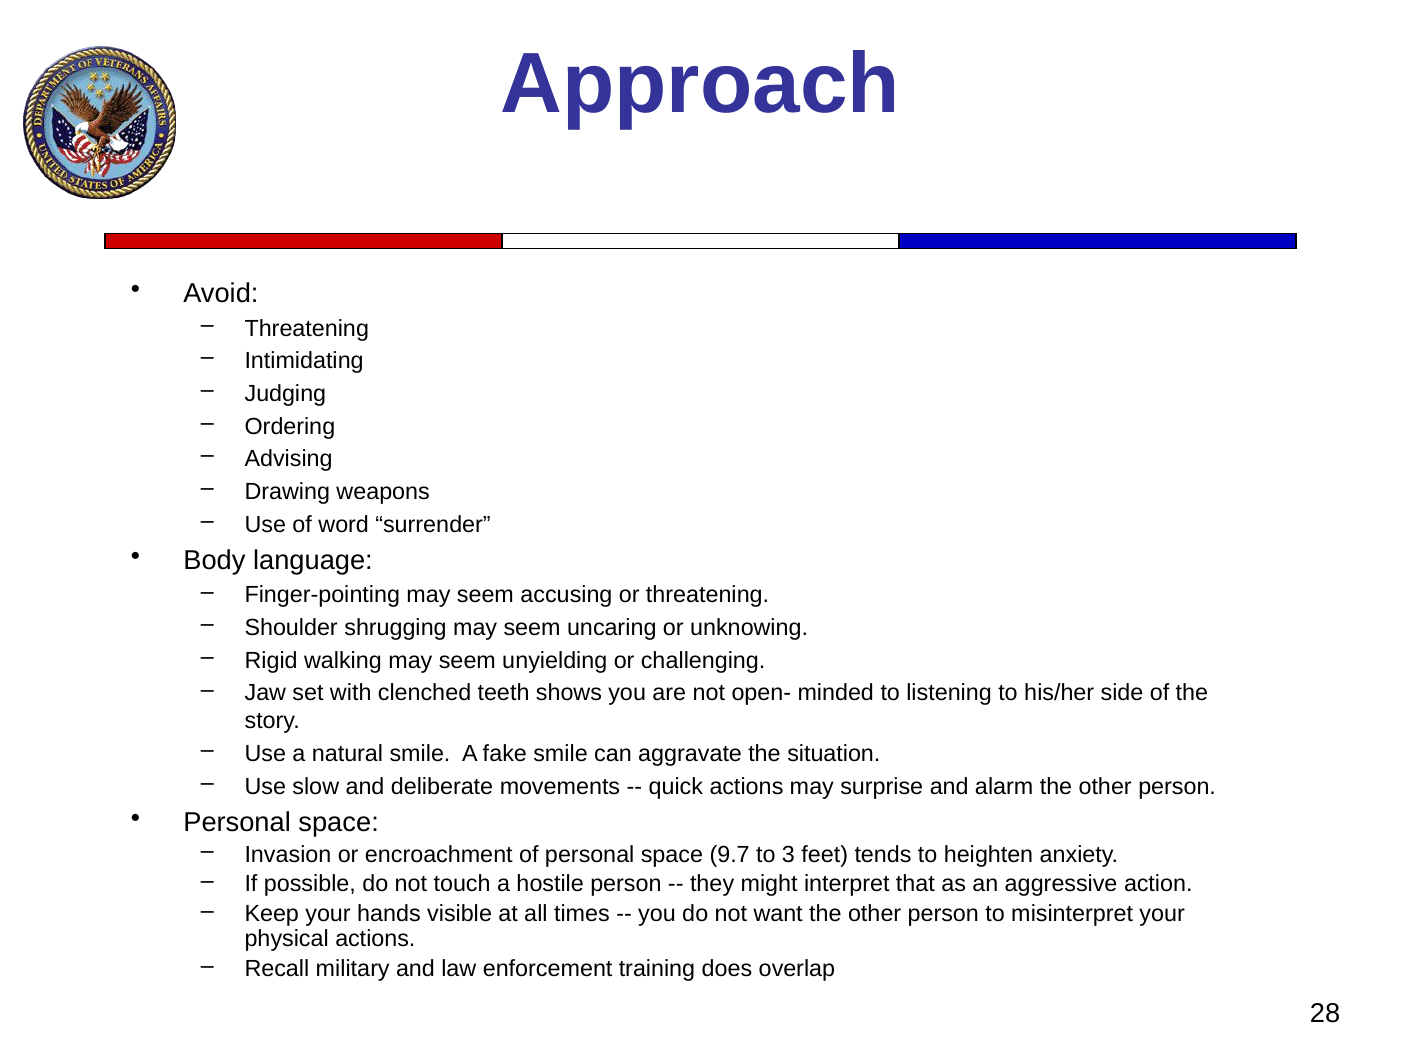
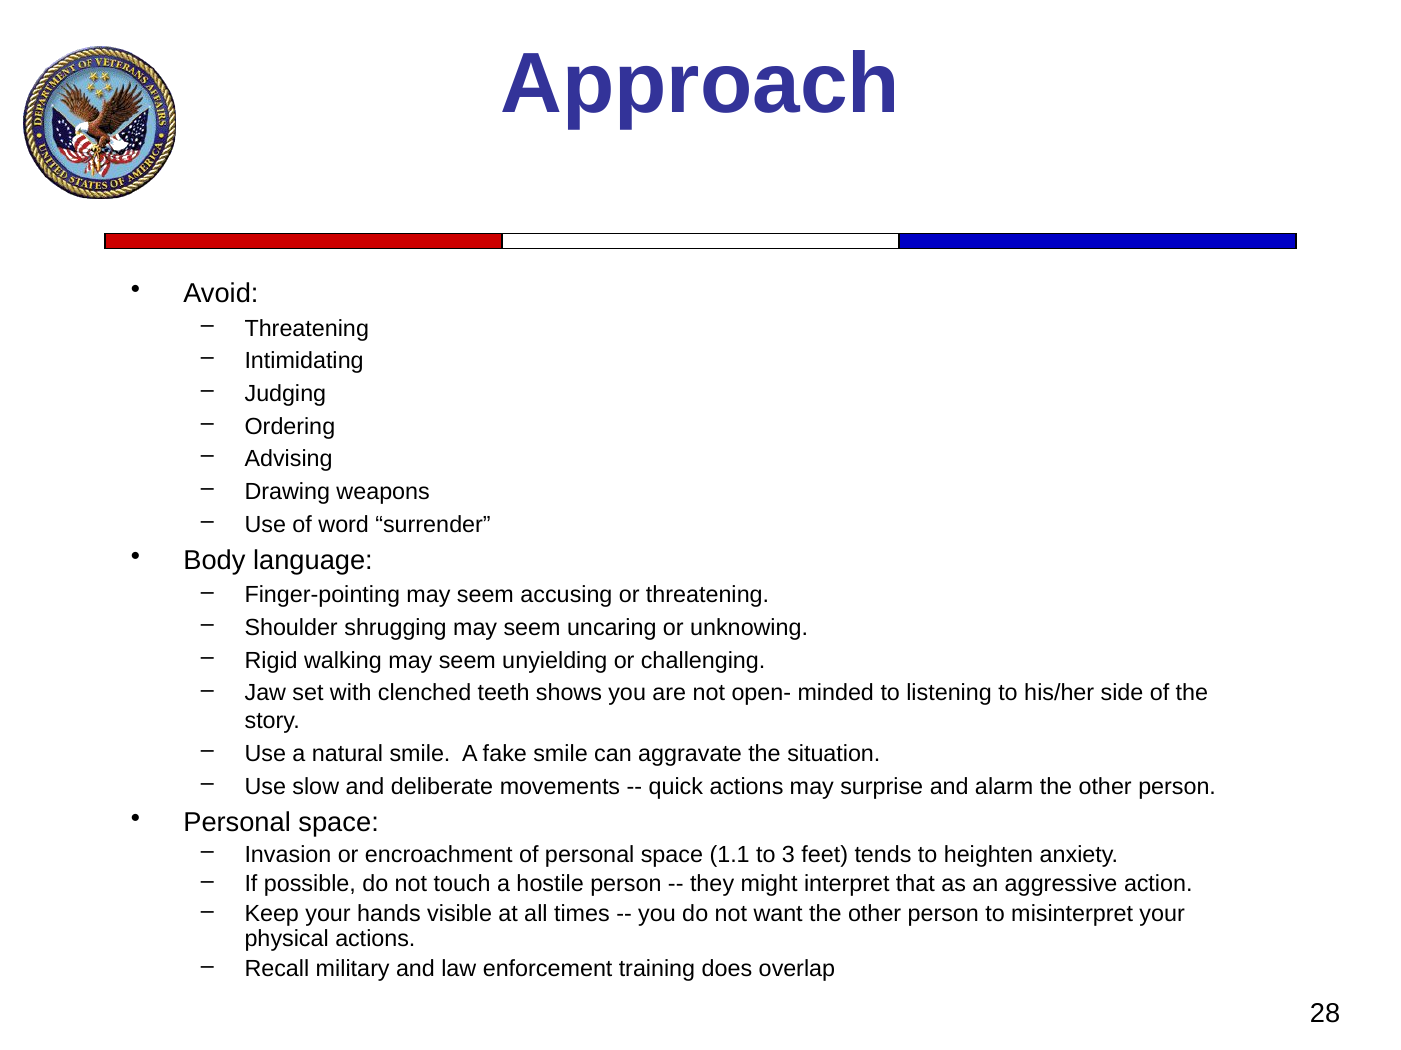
9.7: 9.7 -> 1.1 (730, 855)
